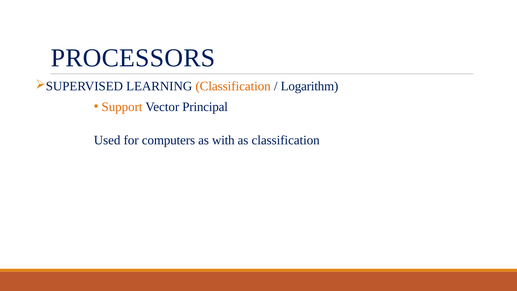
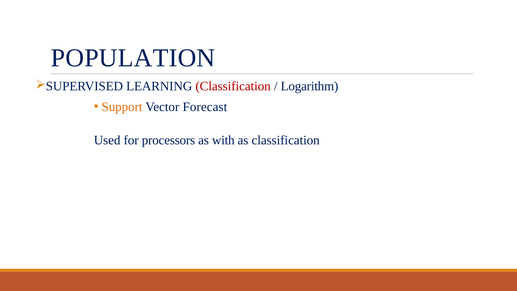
PROCESSORS: PROCESSORS -> POPULATION (133, 58)
Classification colour: orange -> red (233, 86)
Principal: Principal -> Forecast (205, 107)
computers: computers -> processors (169, 140)
